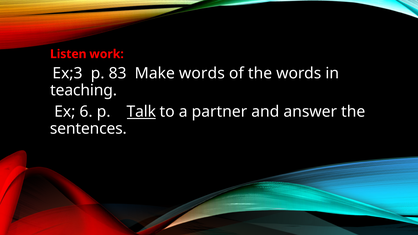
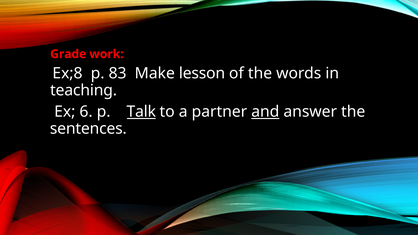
Listen: Listen -> Grade (68, 54)
Ex;3: Ex;3 -> Ex;8 (67, 73)
Make words: words -> lesson (202, 73)
and underline: none -> present (265, 112)
